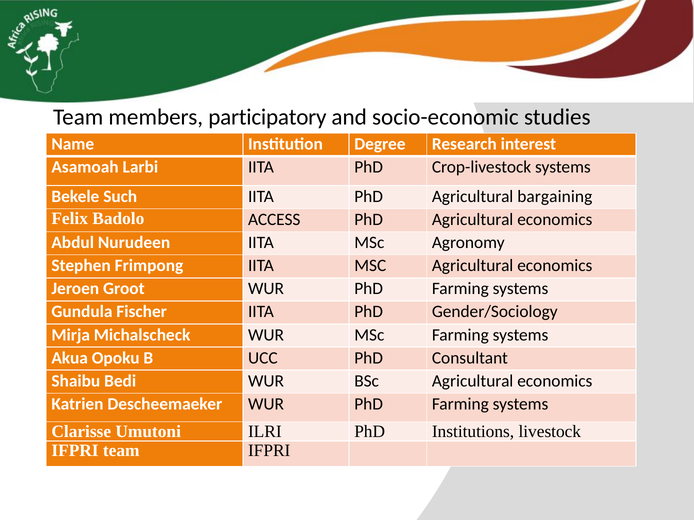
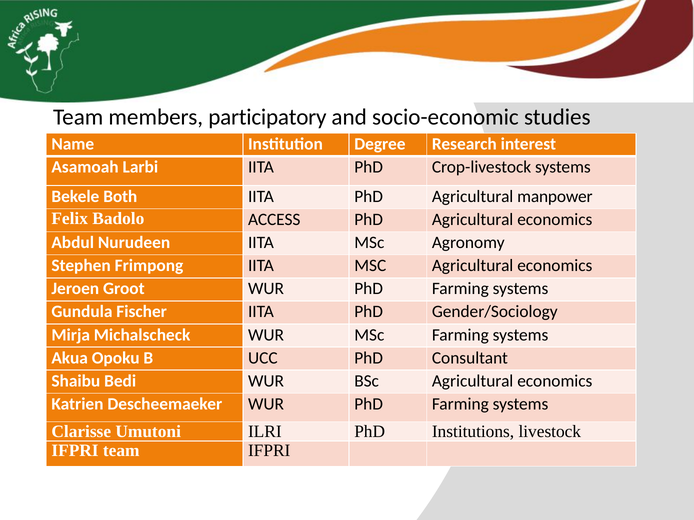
Such: Such -> Both (120, 197)
bargaining: bargaining -> manpower (555, 197)
